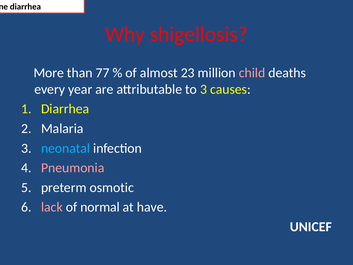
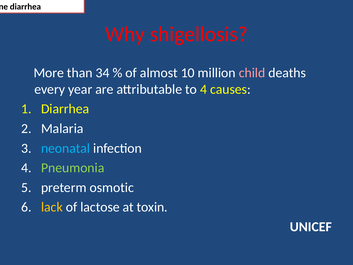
77: 77 -> 34 (103, 73)
23: 23 -> 10 (188, 73)
to 3: 3 -> 4 (204, 89)
Pneumonia colour: pink -> light green (73, 168)
lack colour: pink -> yellow (52, 207)
normal: normal -> lactose (100, 207)
have: have -> toxin (152, 207)
